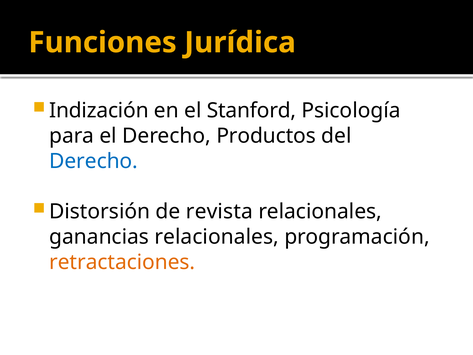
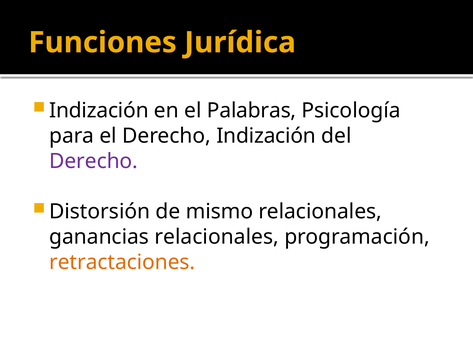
Stanford: Stanford -> Palabras (252, 111)
Derecho Productos: Productos -> Indización (266, 136)
Derecho colour: blue -> purple (94, 161)
revista: revista -> mismo (220, 212)
